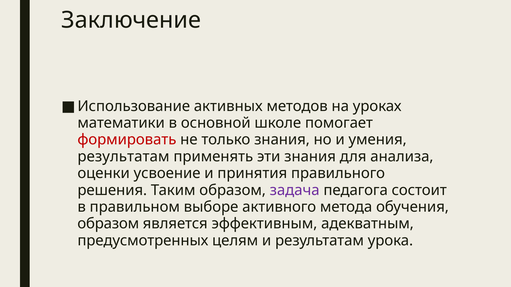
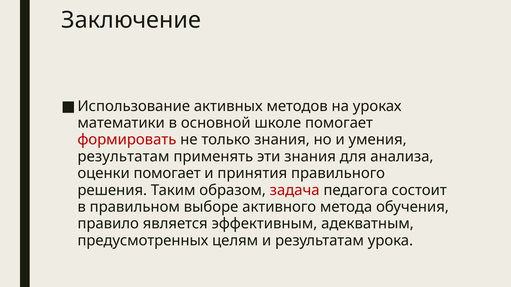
оценки усвоение: усвоение -> помогает (167, 174)
задача colour: purple -> red (295, 190)
образом: образом -> правило (108, 224)
